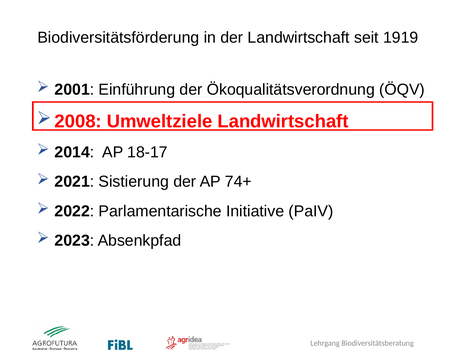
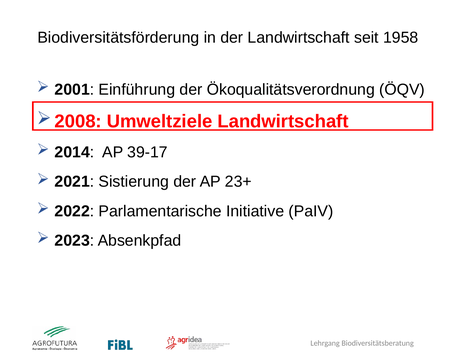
1919: 1919 -> 1958 (401, 38)
18-17: 18-17 -> 39-17 (148, 152)
74+: 74+ -> 23+ (238, 181)
